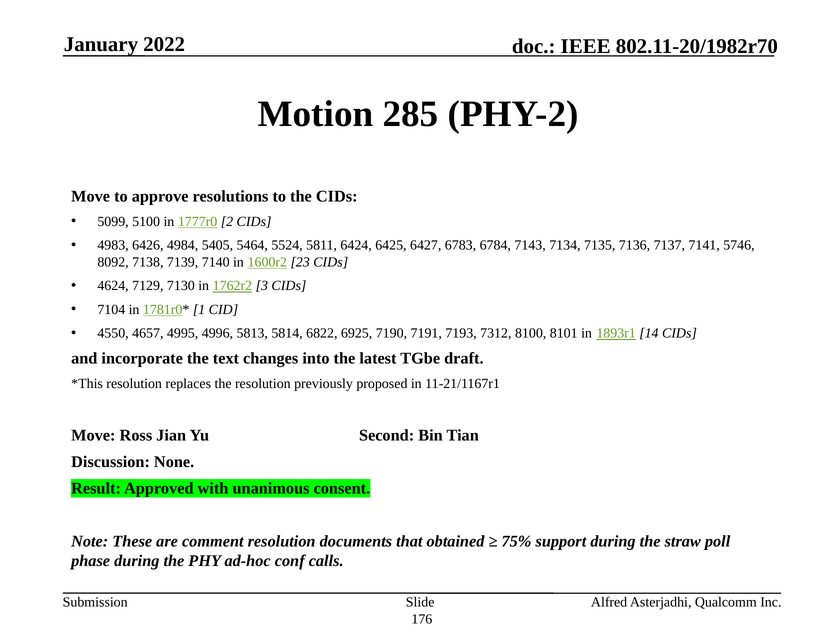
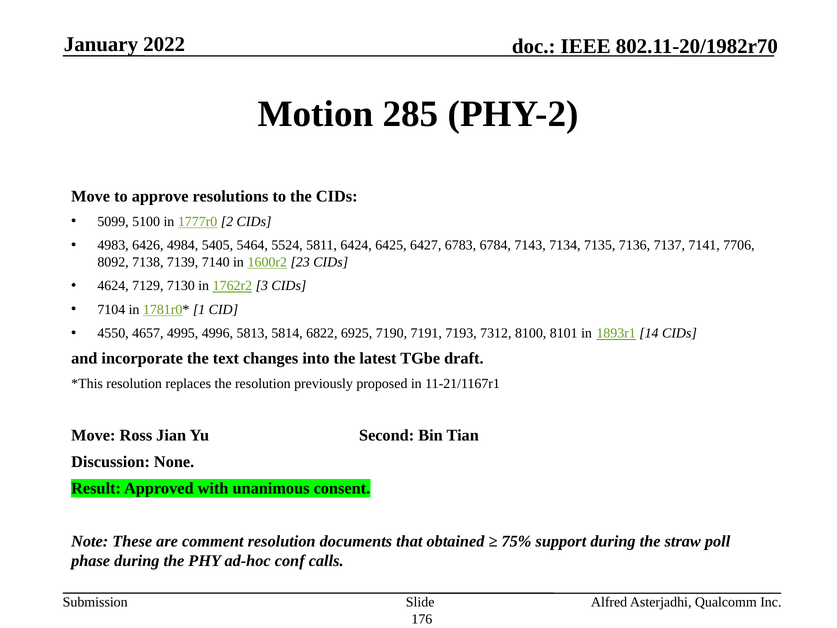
5746: 5746 -> 7706 (739, 245)
